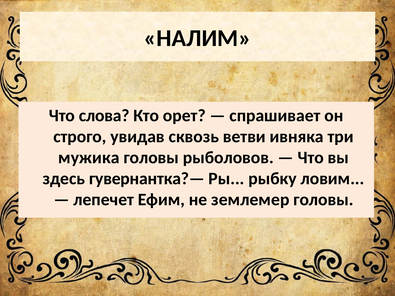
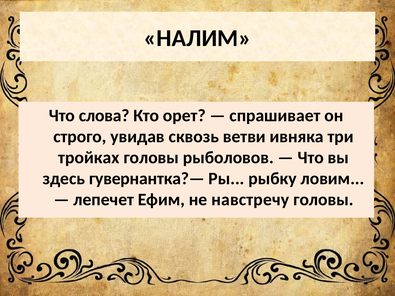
мужика: мужика -> тройках (89, 158)
землемер: землемер -> навстречу (250, 200)
